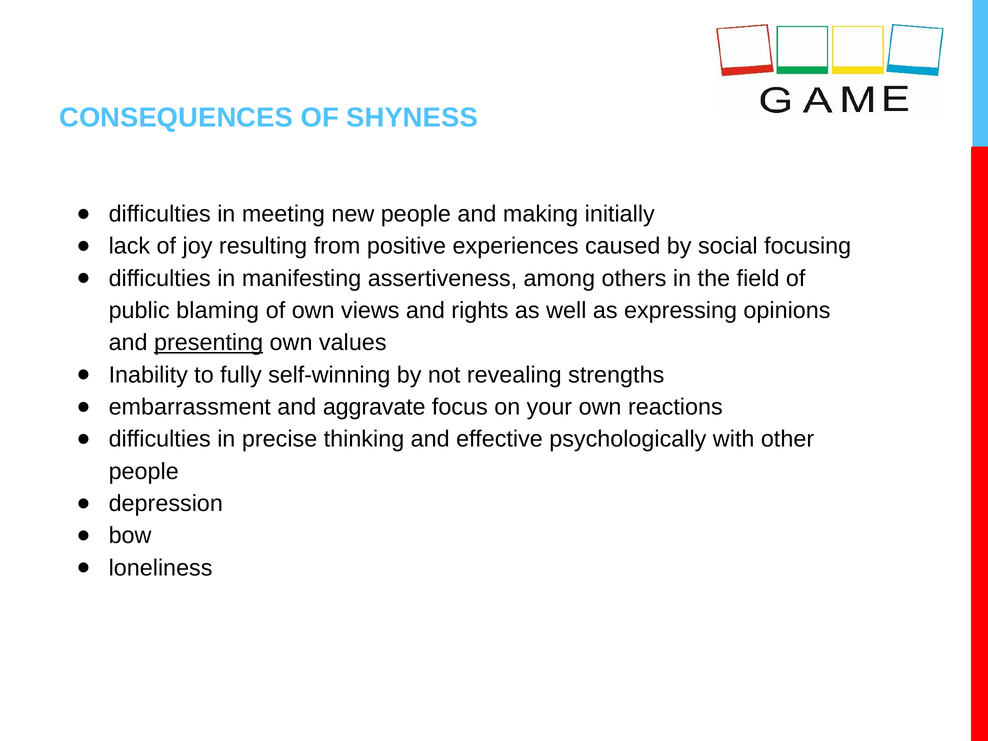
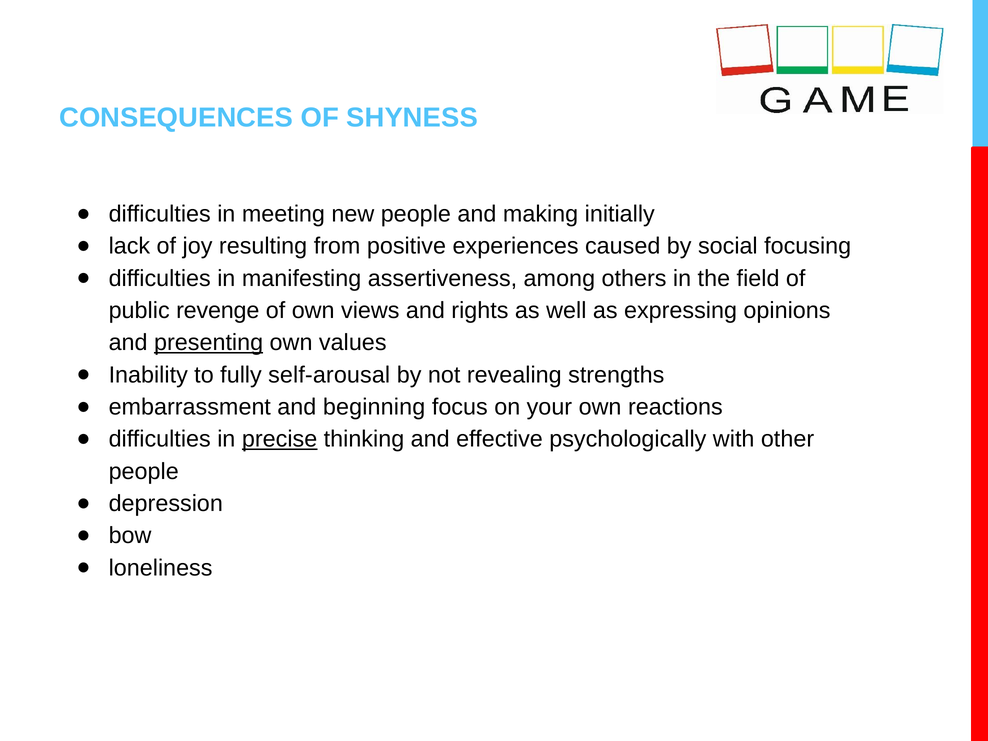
blaming: blaming -> revenge (218, 311)
self-winning: self-winning -> self-arousal (329, 375)
aggravate: aggravate -> beginning (374, 407)
precise underline: none -> present (280, 439)
